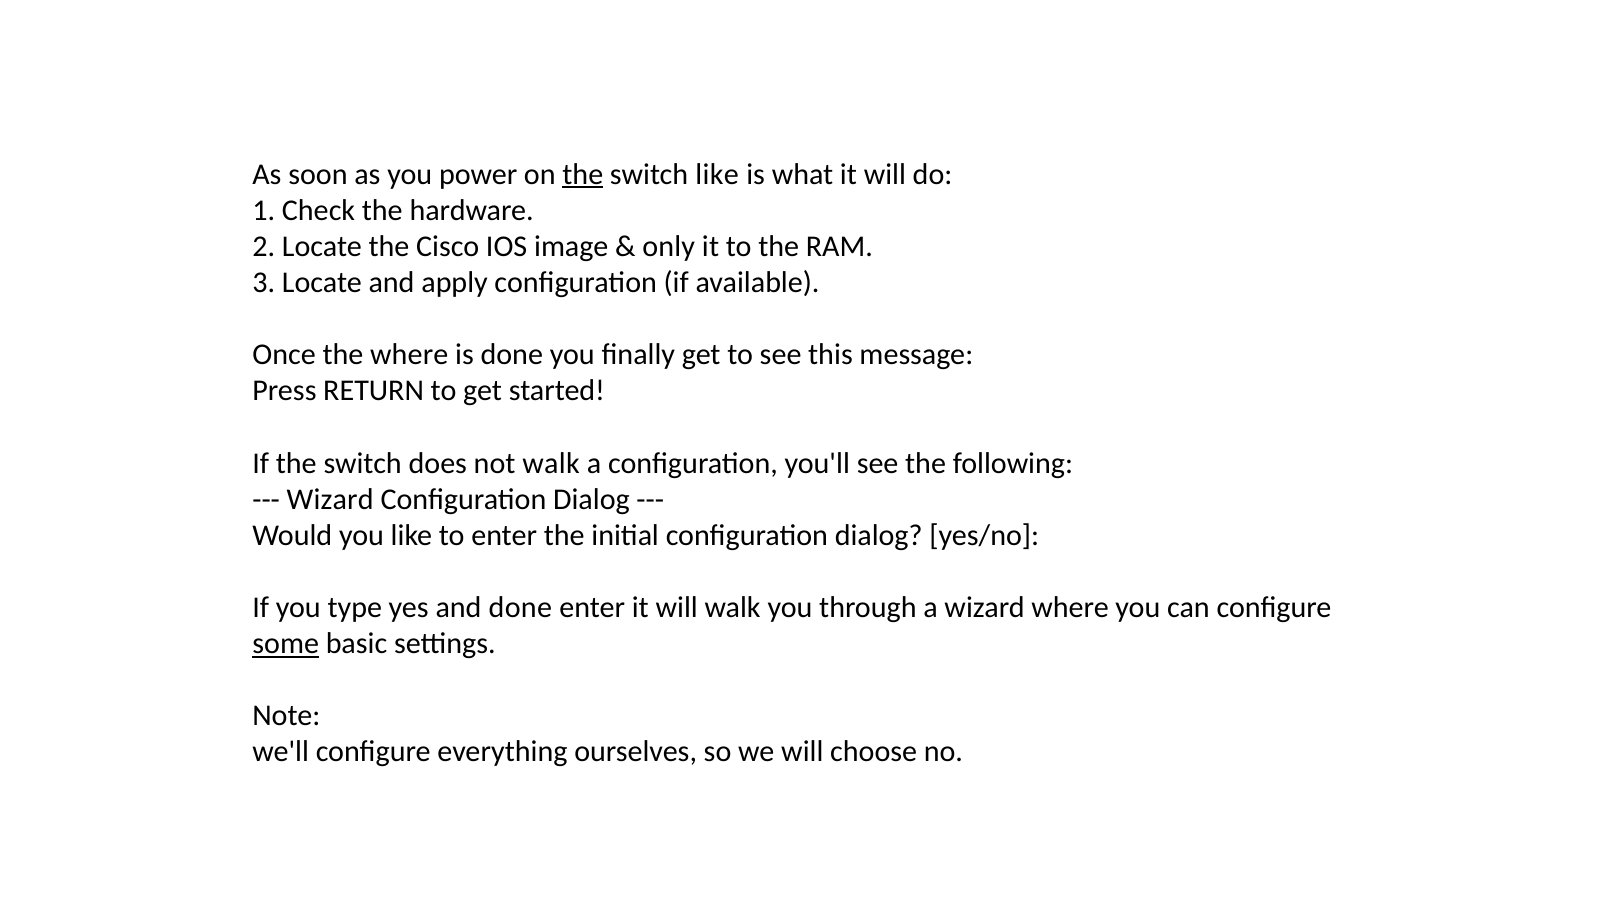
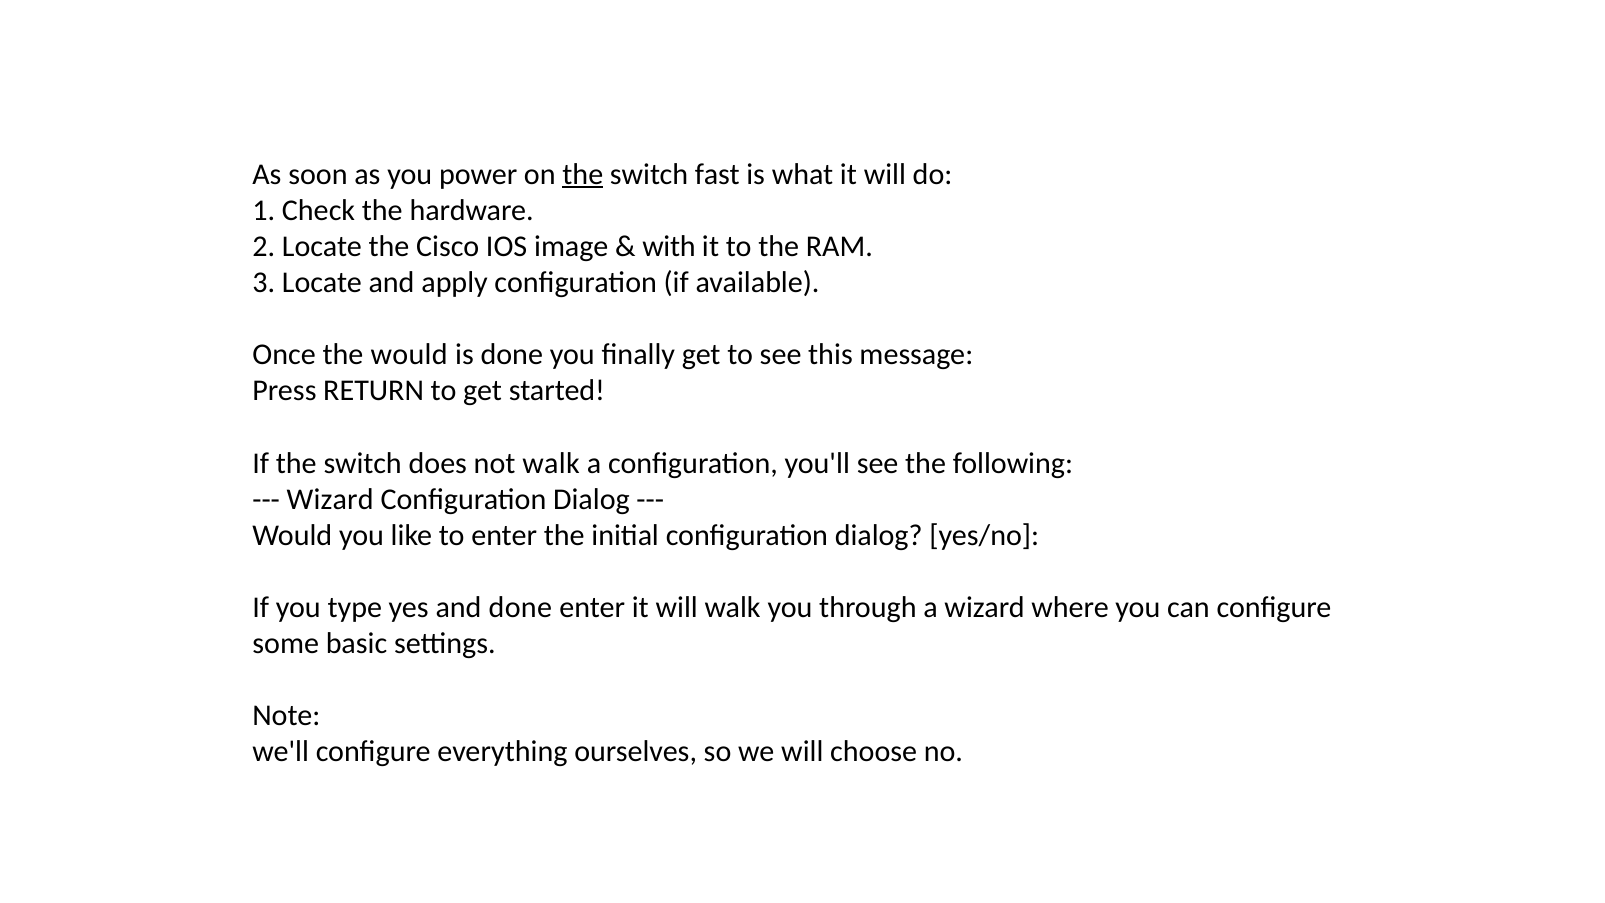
switch like: like -> fast (717, 174)
only: only -> with (669, 246)
the where: where -> would (409, 355)
some underline: present -> none (286, 644)
